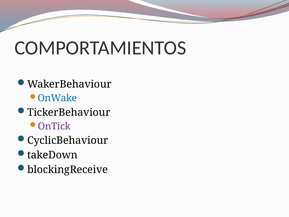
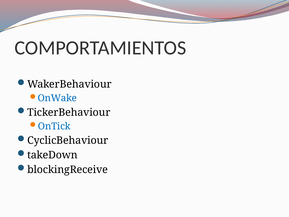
OnTick colour: purple -> blue (54, 126)
